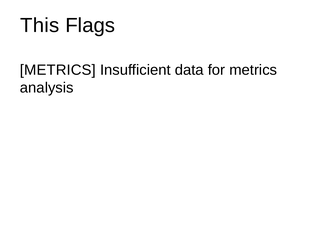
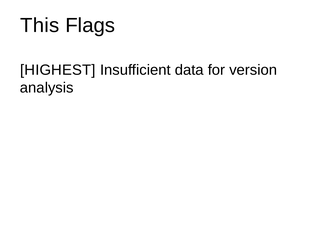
METRICS: METRICS -> HIGHEST (58, 70)
for metrics: metrics -> version (253, 70)
